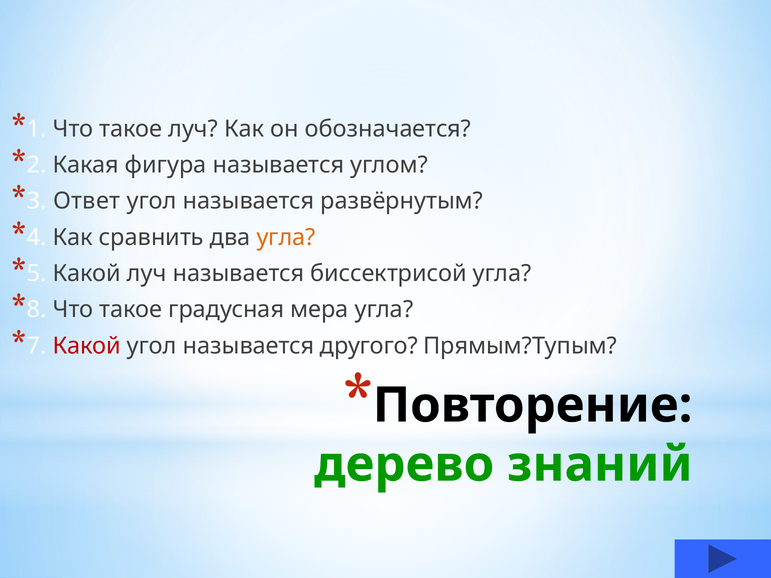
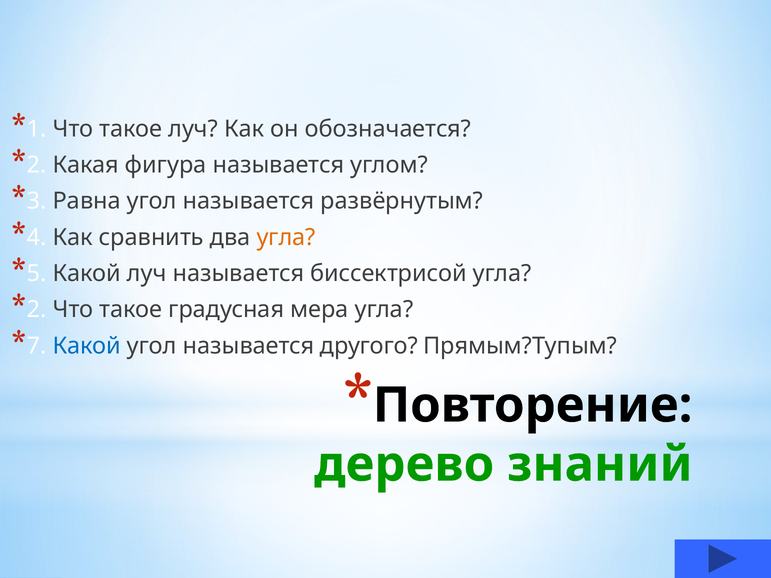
Ответ: Ответ -> Равна (87, 201)
8: 8 -> 2 (37, 310)
Какой colour: red -> blue (87, 346)
